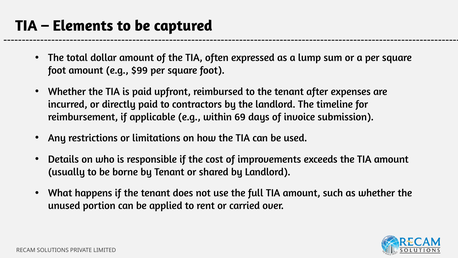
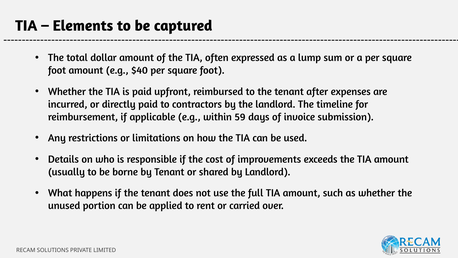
$99: $99 -> $40 (140, 70)
69: 69 -> 59 (240, 117)
